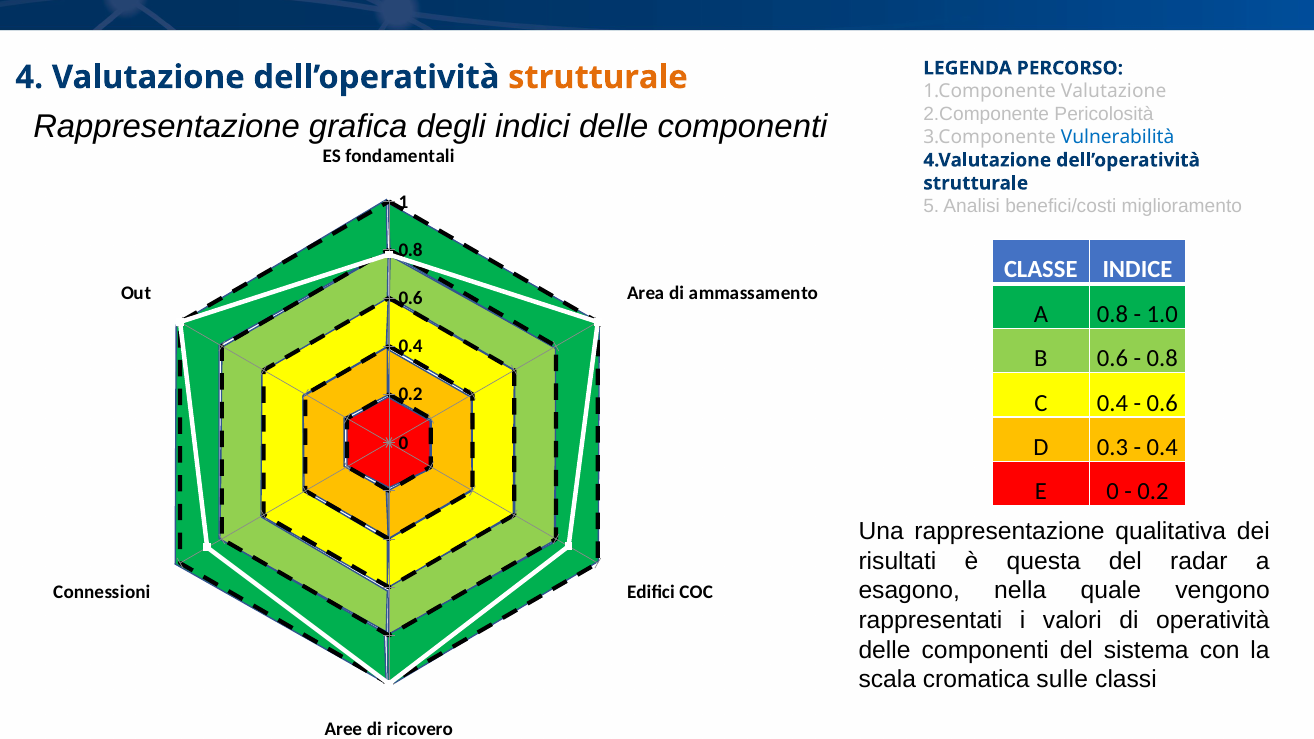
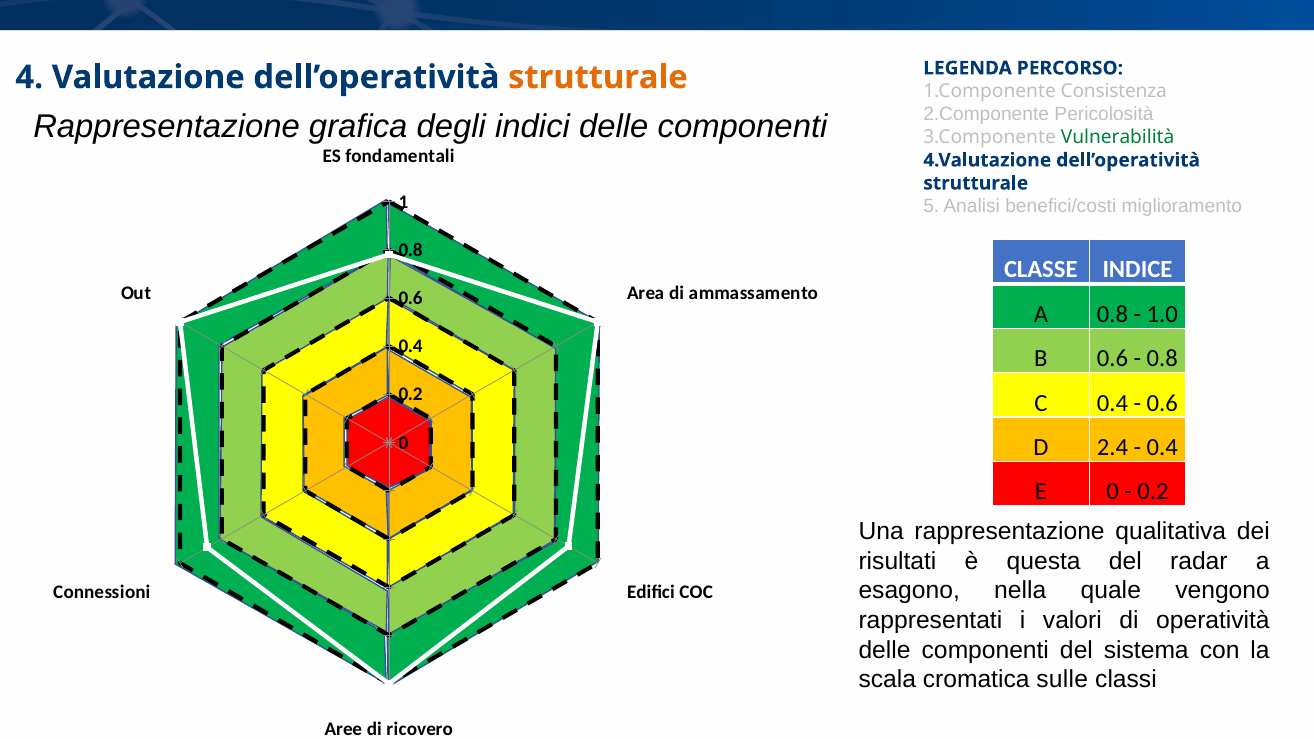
1.Componente Valutazione: Valutazione -> Consistenza (1114, 91)
Vulnerabilità colour: blue -> green (1118, 137)
0.3: 0.3 -> 2.4 (1113, 447)
